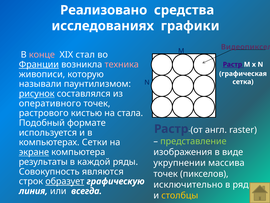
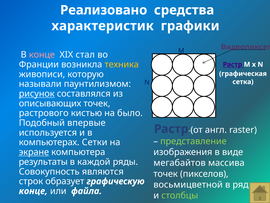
исследованиях: исследованиях -> характеристик (103, 26)
Франции underline: present -> none (39, 64)
техника colour: pink -> yellow (122, 64)
оперативного: оперативного -> описывающих (50, 103)
стала: стала -> было (130, 113)
формате: формате -> впервые (86, 123)
укрупнении: укрупнении -> мегабайтов (180, 163)
образует underline: present -> none (65, 181)
исключительно: исключительно -> восьмицветной (188, 184)
линия: линия -> конце (33, 191)
всегда: всегда -> файла (87, 191)
столбцы colour: yellow -> light green (180, 195)
